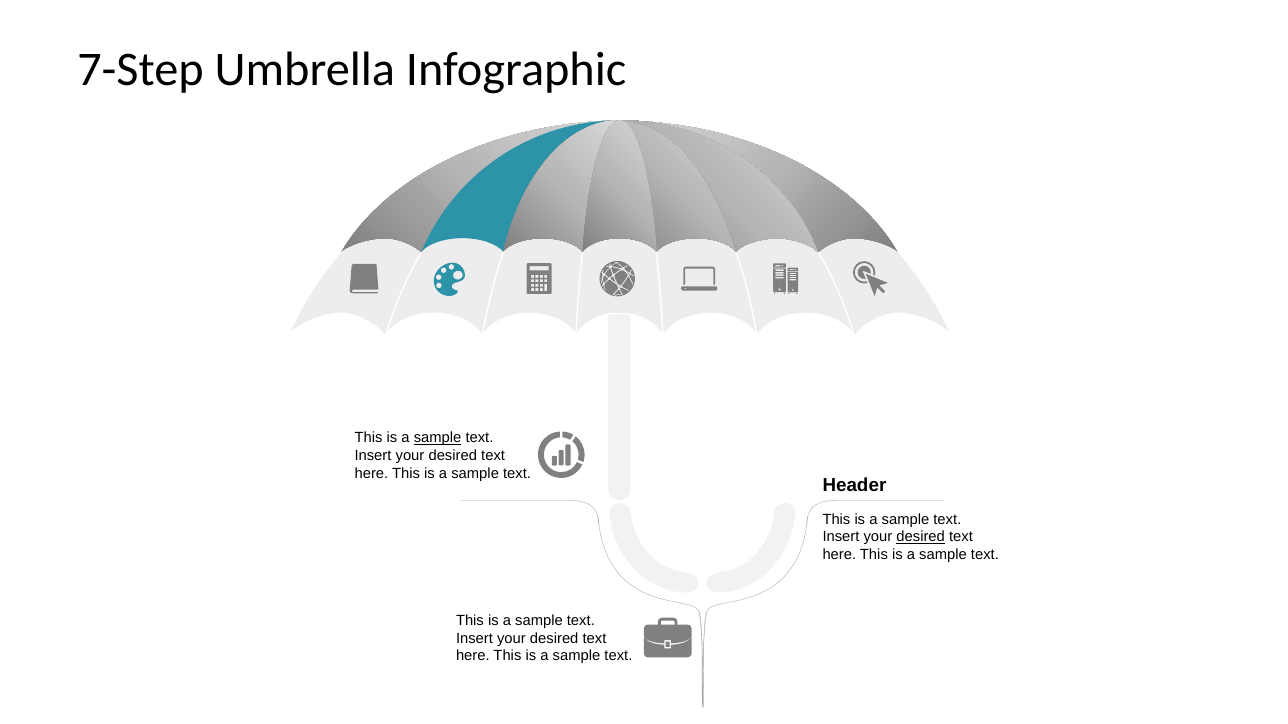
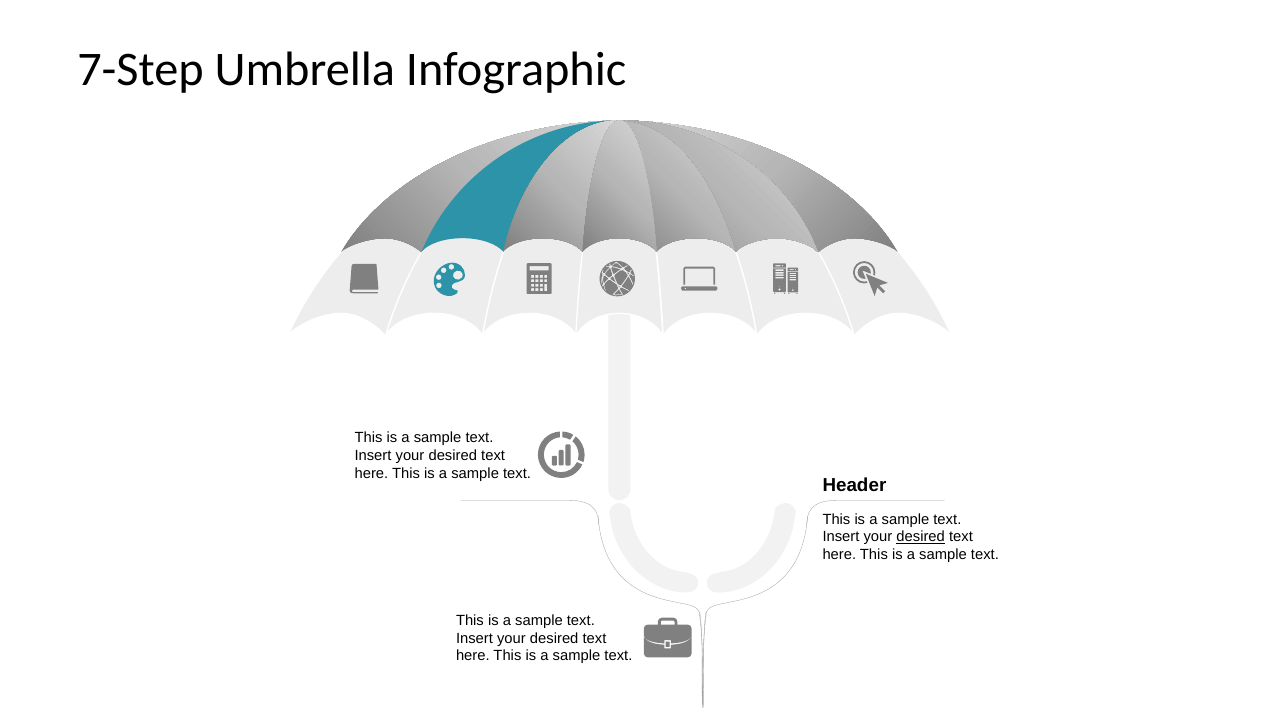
sample underline: present -> none (438, 438)
